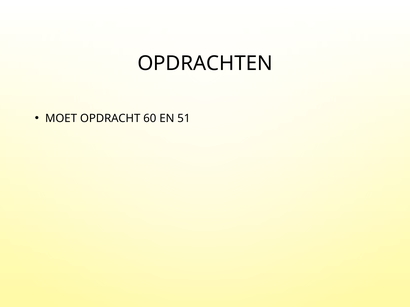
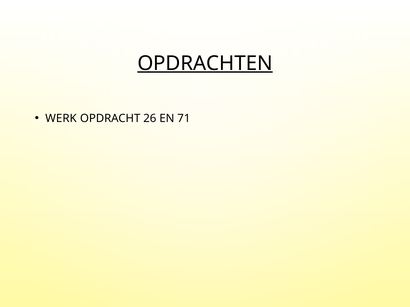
OPDRACHTEN underline: none -> present (205, 63)
MOET: MOET -> WERK (61, 119)
60: 60 -> 26 (150, 119)
51: 51 -> 71 (184, 119)
